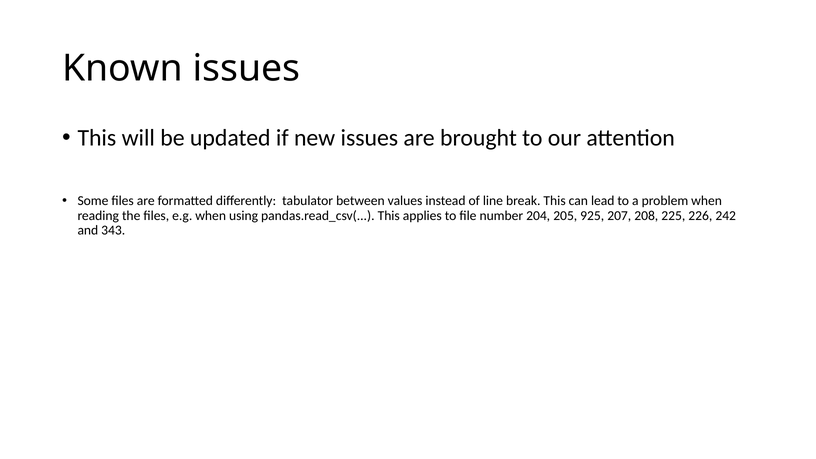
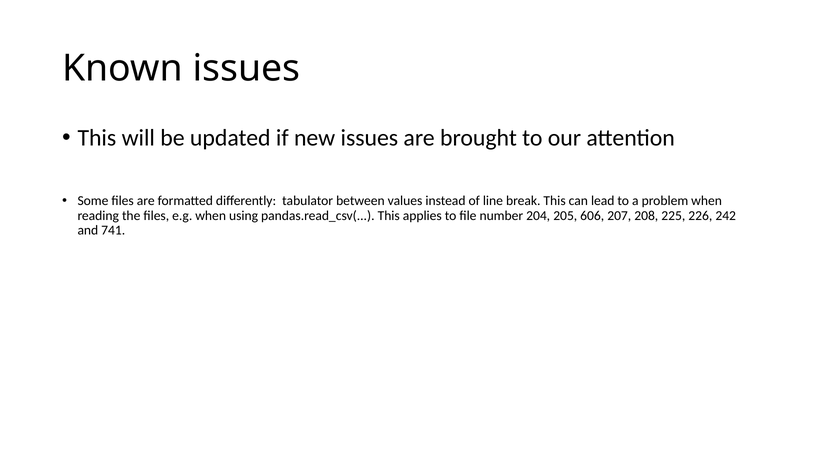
925: 925 -> 606 (592, 216)
343: 343 -> 741 (113, 230)
